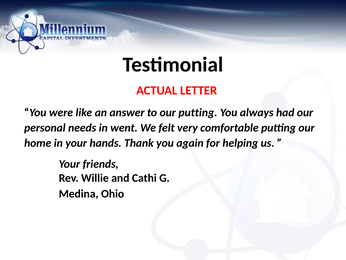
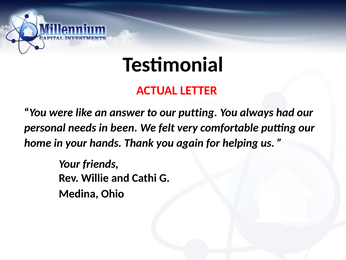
went: went -> been (124, 128)
